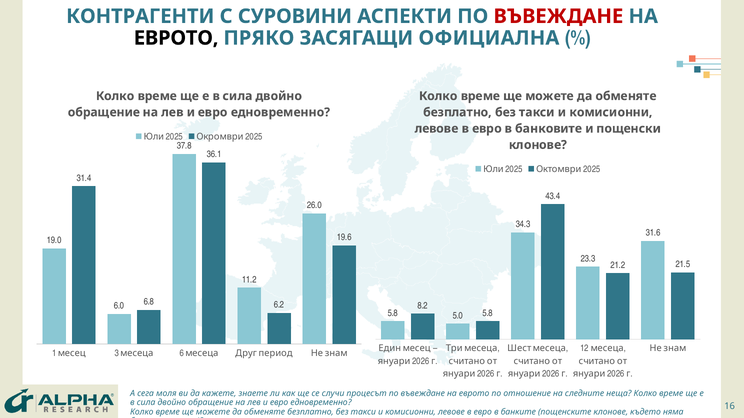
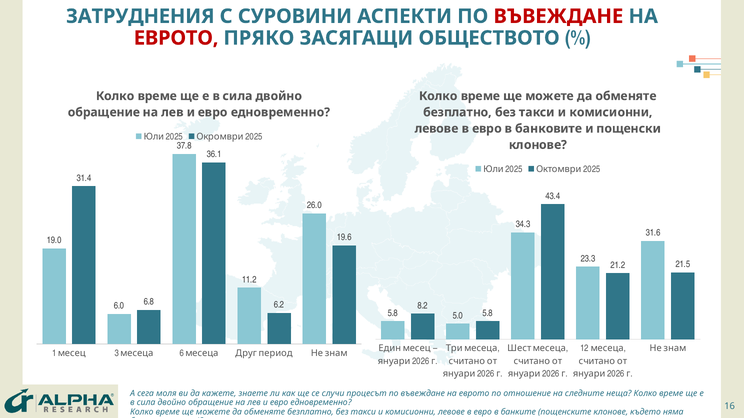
КОНТРАГЕНТИ: КОНТРАГЕНТИ -> ЗАТРУДНЕНИЯ (140, 16)
ЕВРОТО colour: black -> red (176, 38)
ОФИЦИАЛНА: ОФИЦИАЛНА -> ОБЩЕСТВОТО (489, 38)
